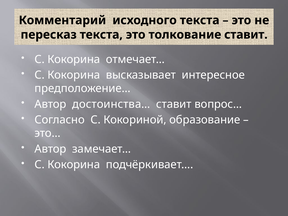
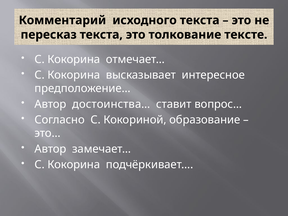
толкование ставит: ставит -> тексте (246, 35)
